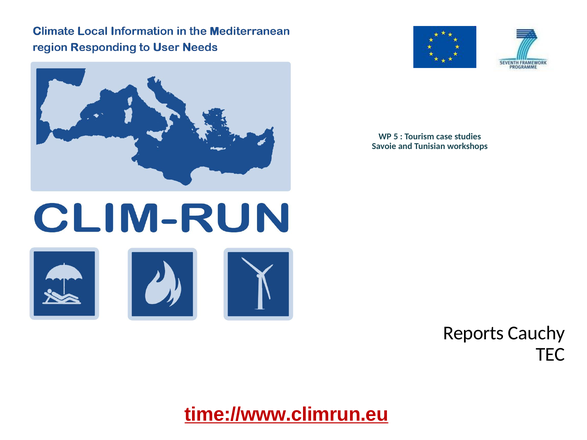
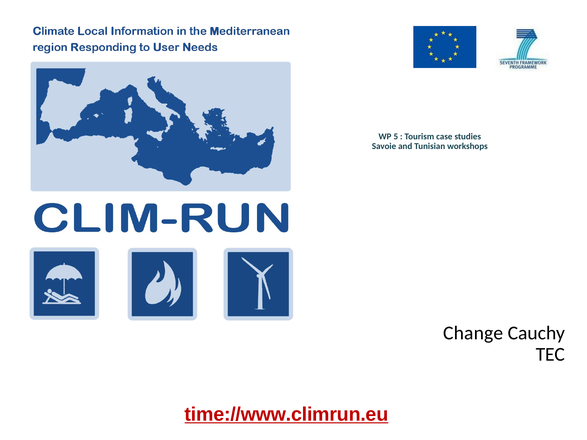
Reports: Reports -> Change (473, 333)
